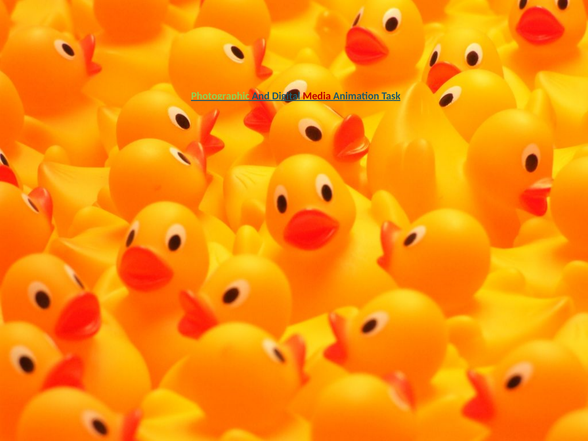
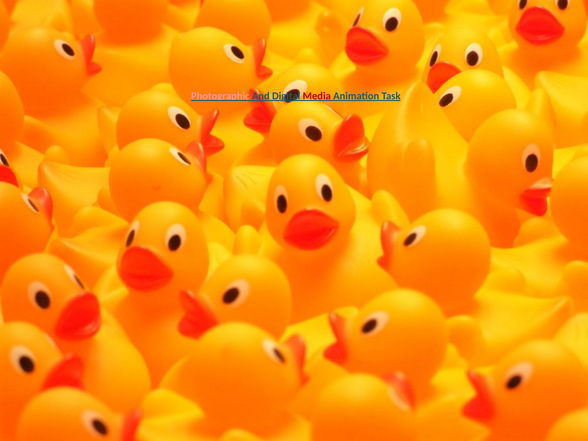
Photographic colour: light green -> pink (220, 96)
